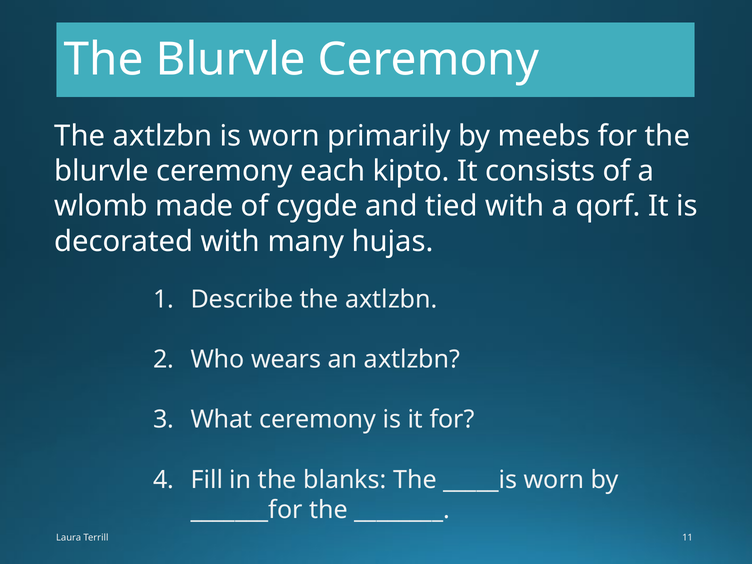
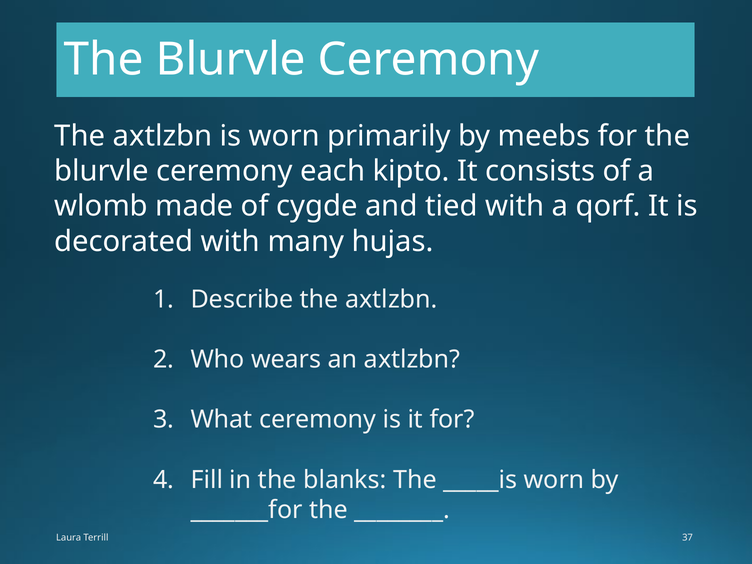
11: 11 -> 37 (687, 538)
